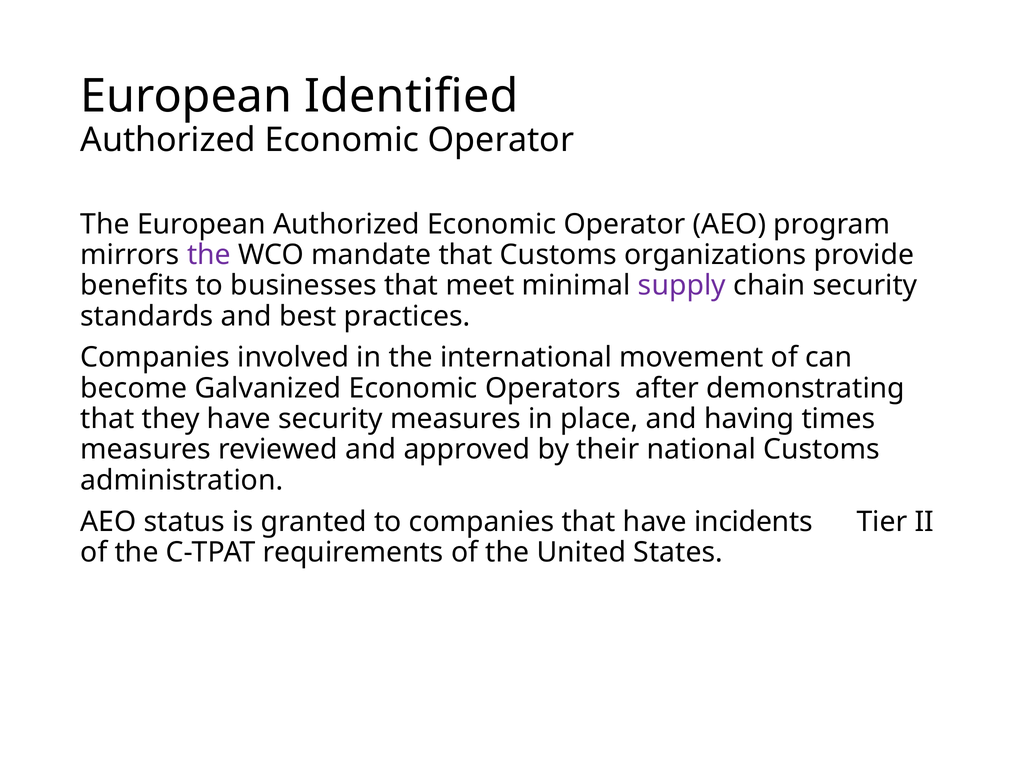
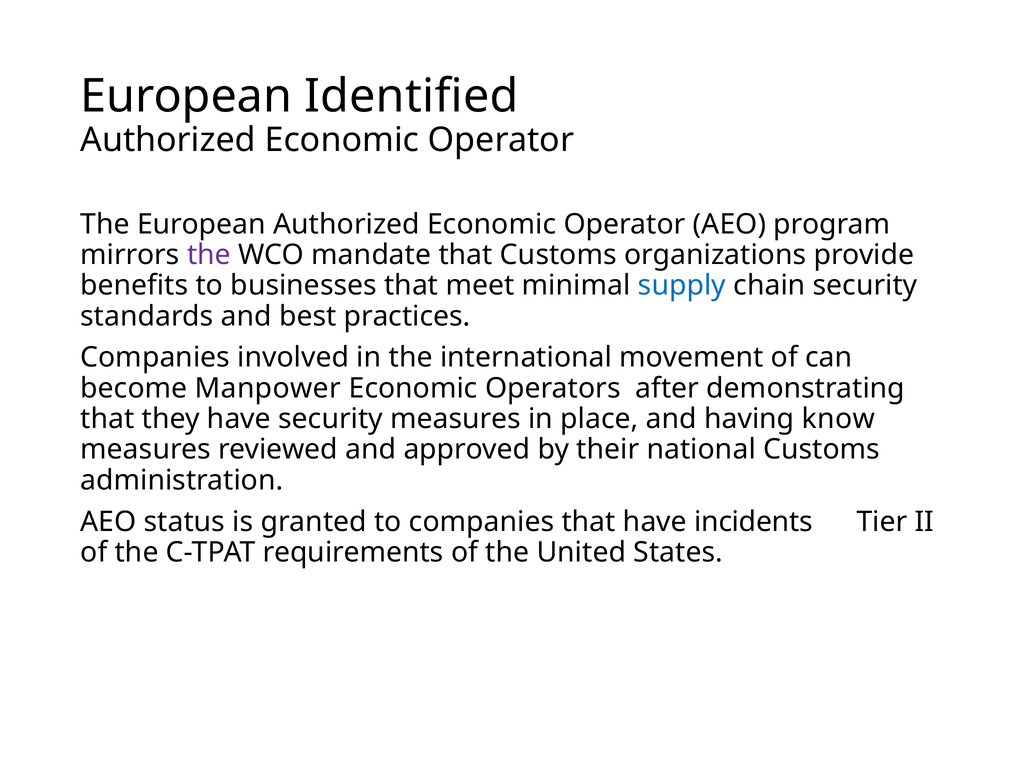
supply colour: purple -> blue (682, 285)
Galvanized: Galvanized -> Manpower (268, 388)
times: times -> know (838, 419)
